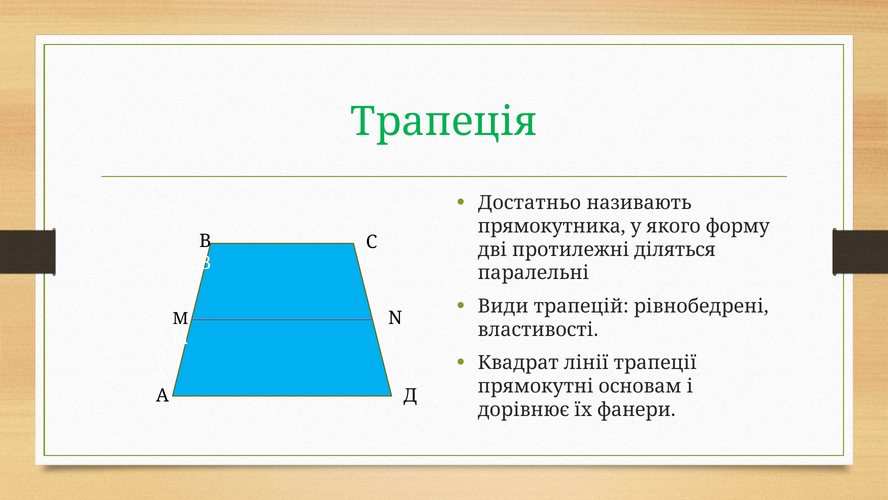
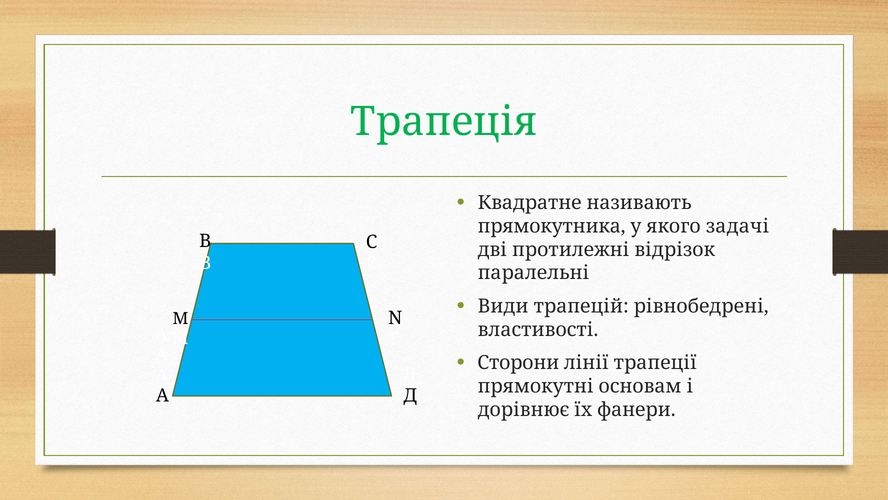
Достатньо: Достатньо -> Квадратне (530, 203)
форму: форму -> задачі (738, 226)
діляться: діляться -> відрізок (675, 249)
Квадрат: Квадрат -> Сторони (518, 363)
